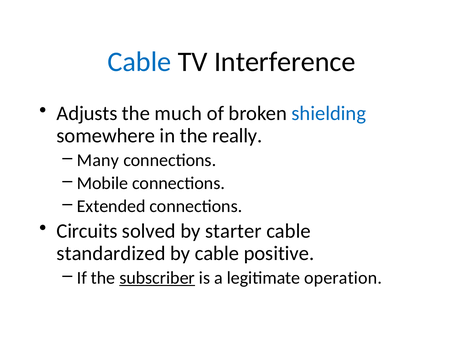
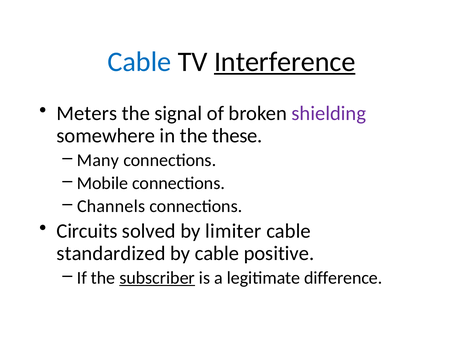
Interference underline: none -> present (285, 62)
Adjusts: Adjusts -> Meters (87, 114)
much: much -> signal (178, 114)
shielding colour: blue -> purple (329, 114)
really: really -> these (237, 136)
Extended: Extended -> Channels (111, 206)
starter: starter -> limiter (233, 231)
operation: operation -> difference (343, 278)
